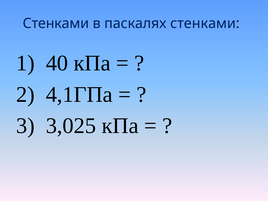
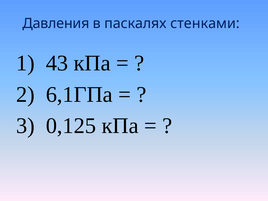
Стенками: Стенками -> Давления (56, 23)
40: 40 -> 43 (57, 63)
4,1ГПа: 4,1ГПа -> 6,1ГПа (79, 94)
3,025: 3,025 -> 0,125 (71, 126)
